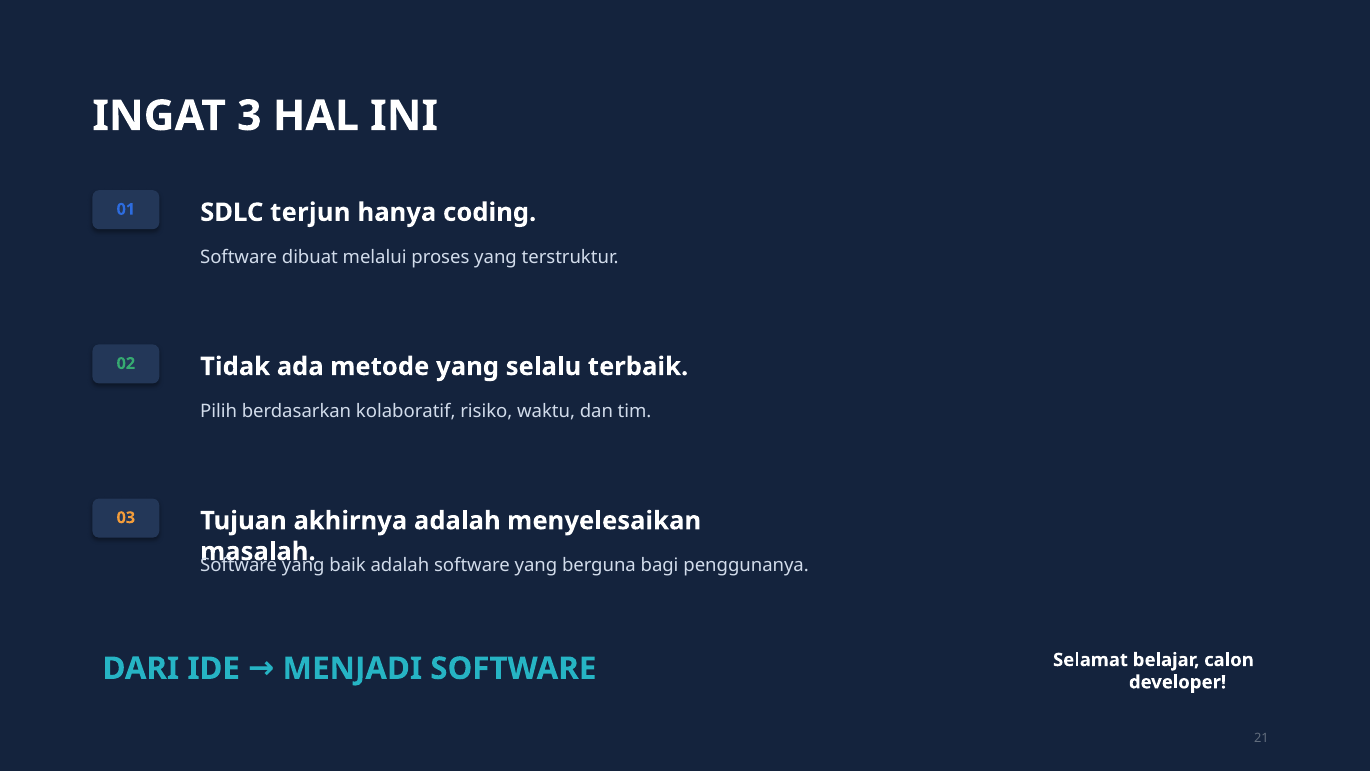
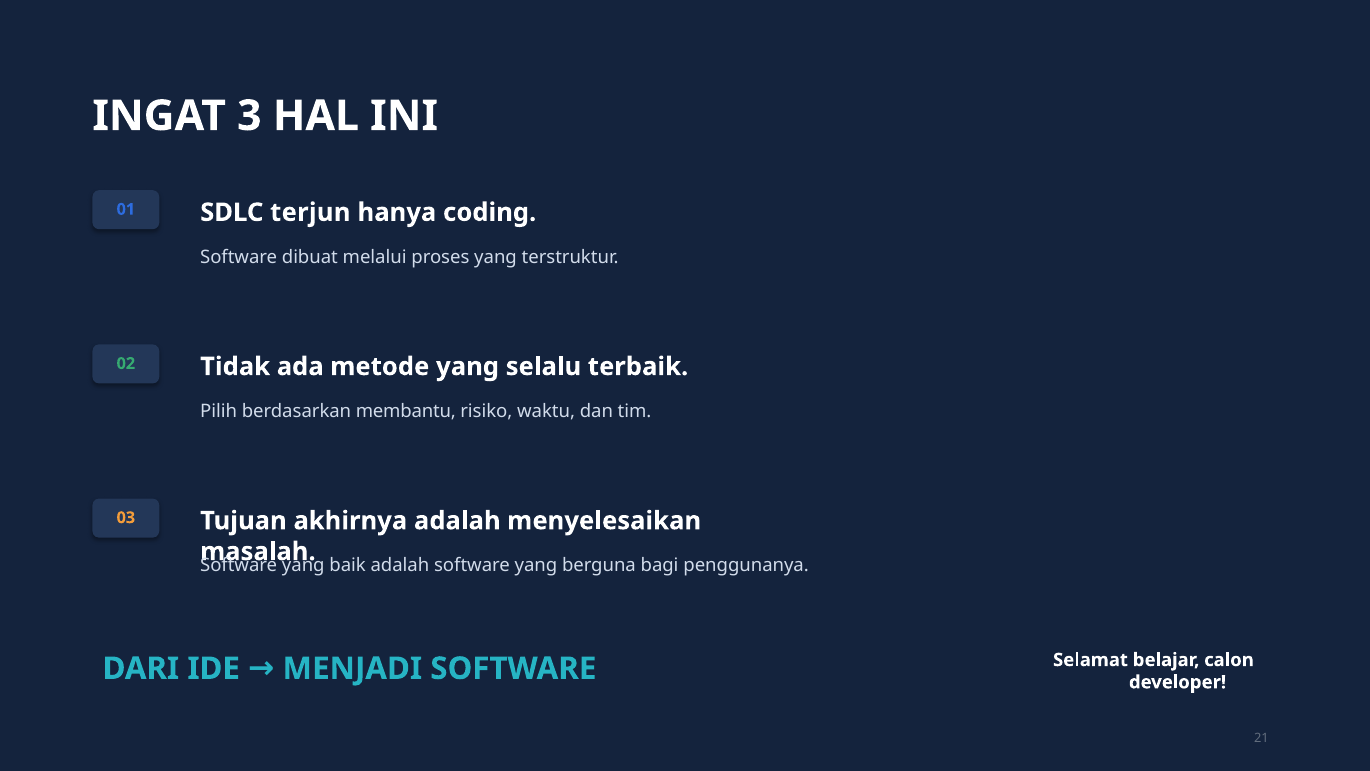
kolaboratif: kolaboratif -> membantu (406, 411)
